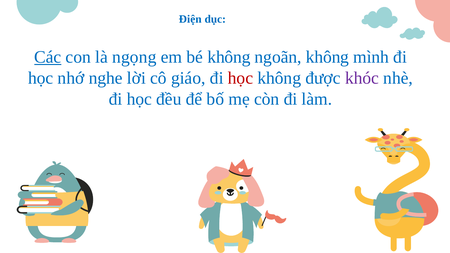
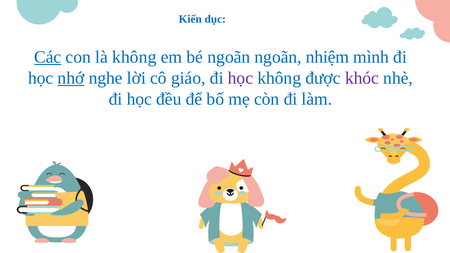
Điện: Điện -> Kiến (190, 19)
là ngọng: ngọng -> không (134, 57)
bé không: không -> ngoãn (229, 57)
ngoãn không: không -> nhiệm (327, 57)
nhớ underline: none -> present (71, 78)
học colour: red -> purple (241, 78)
